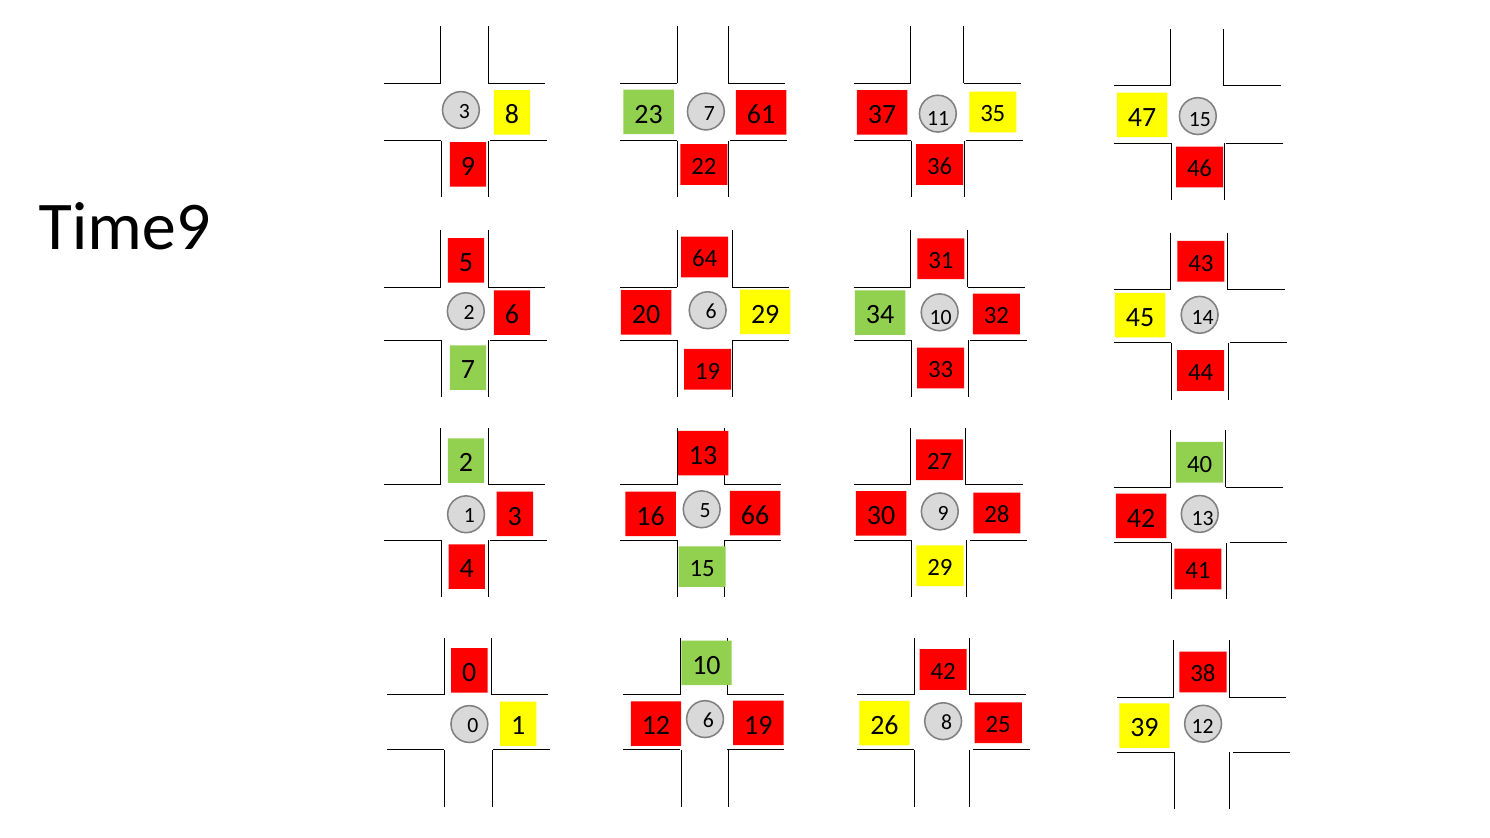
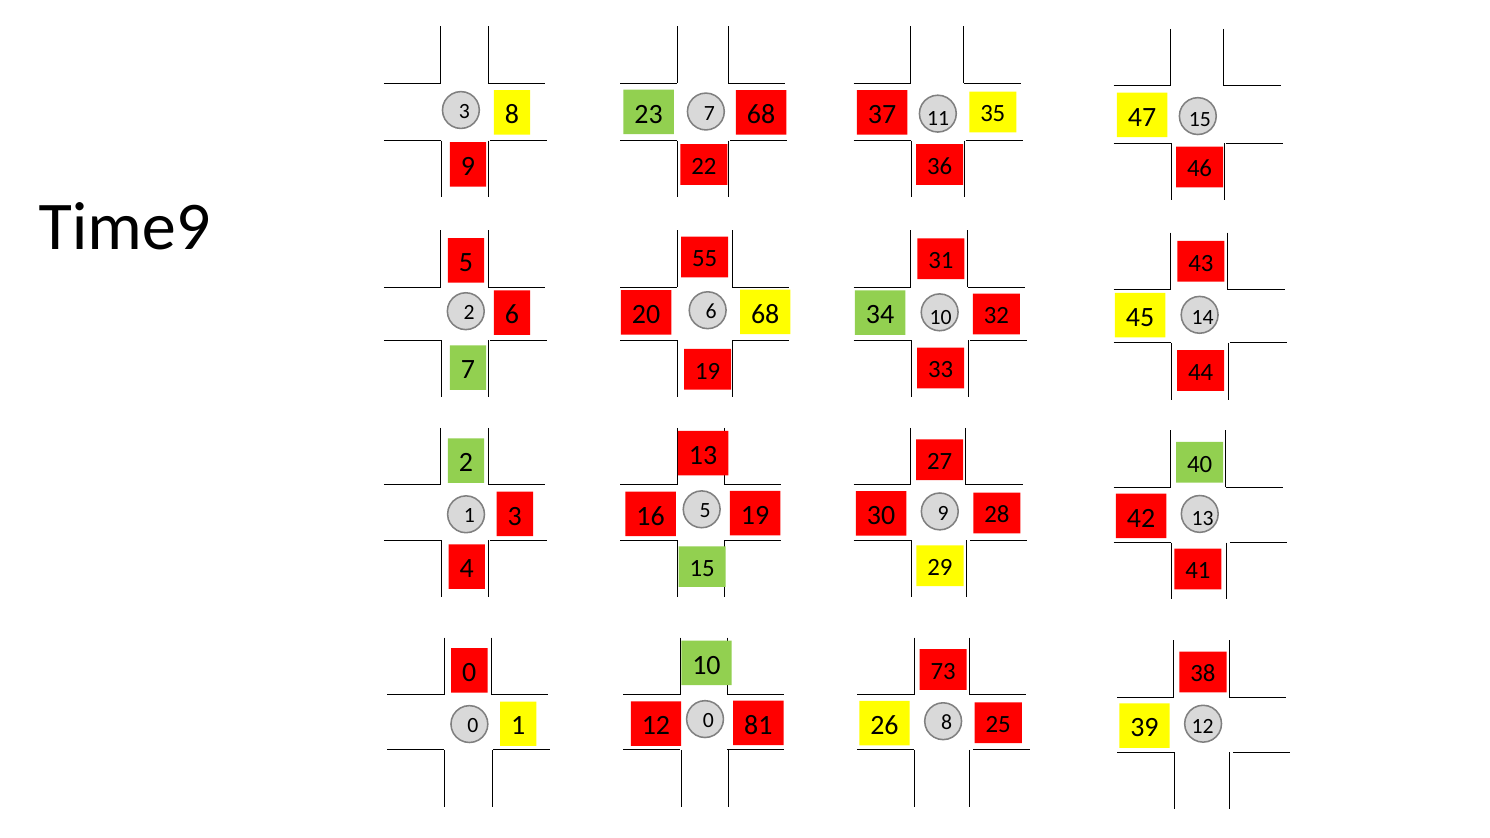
23 61: 61 -> 68 (761, 114)
64: 64 -> 55 (705, 259)
20 29: 29 -> 68 (765, 314)
16 66: 66 -> 19 (755, 515)
10 42: 42 -> 73 (943, 671)
12 19: 19 -> 81 (758, 725)
0 6: 6 -> 0 (708, 721)
